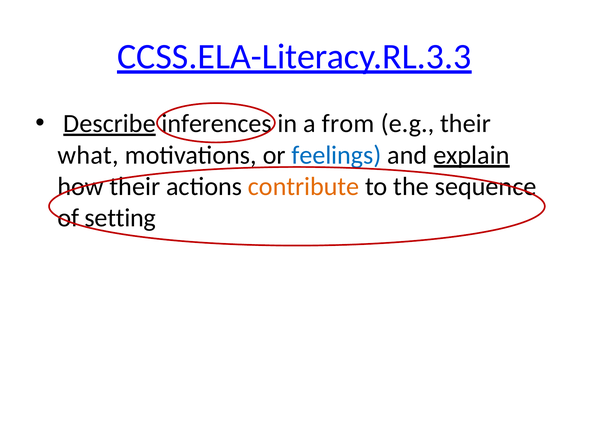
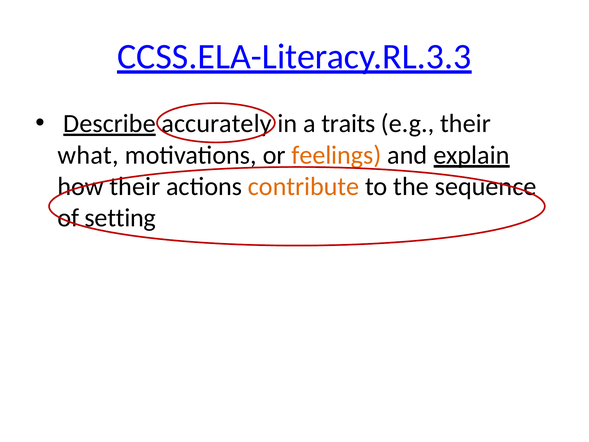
inferences: inferences -> accurately (217, 124)
from: from -> traits (349, 124)
feelings colour: blue -> orange (336, 155)
